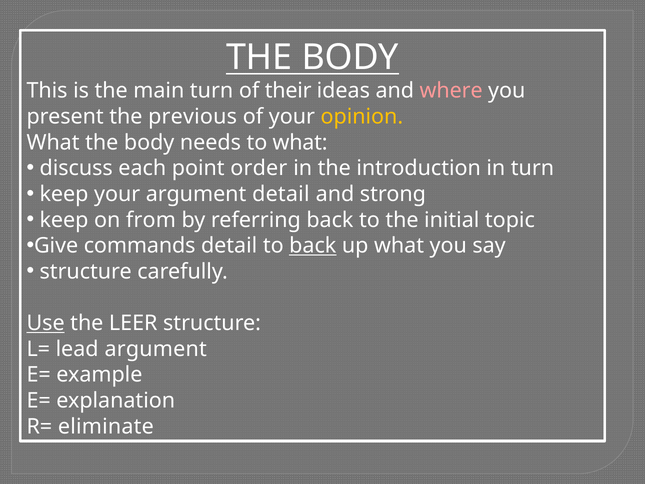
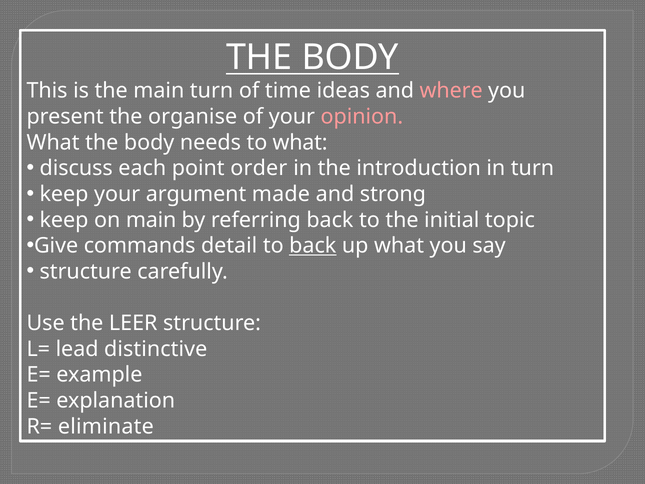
their: their -> time (288, 91)
previous: previous -> organise (193, 117)
opinion colour: yellow -> pink (362, 117)
argument detail: detail -> made (281, 194)
on from: from -> main (151, 220)
Use underline: present -> none (46, 323)
lead argument: argument -> distinctive (156, 349)
